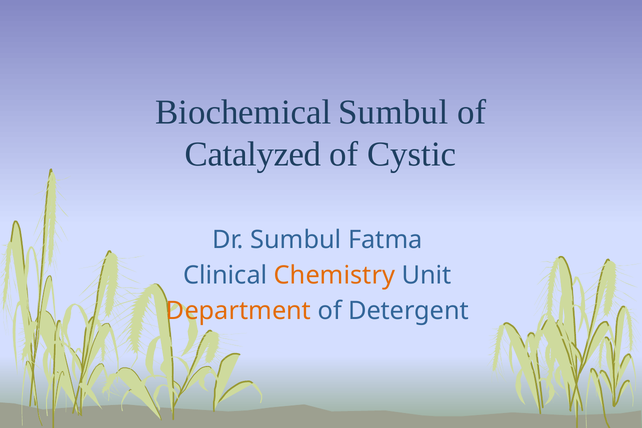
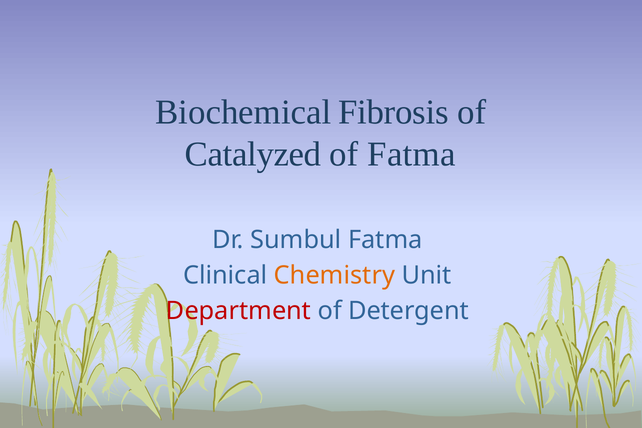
Biochemical Sumbul: Sumbul -> Fibrosis (393, 112)
of Cystic: Cystic -> Fatma (412, 154)
Department colour: orange -> red (239, 311)
